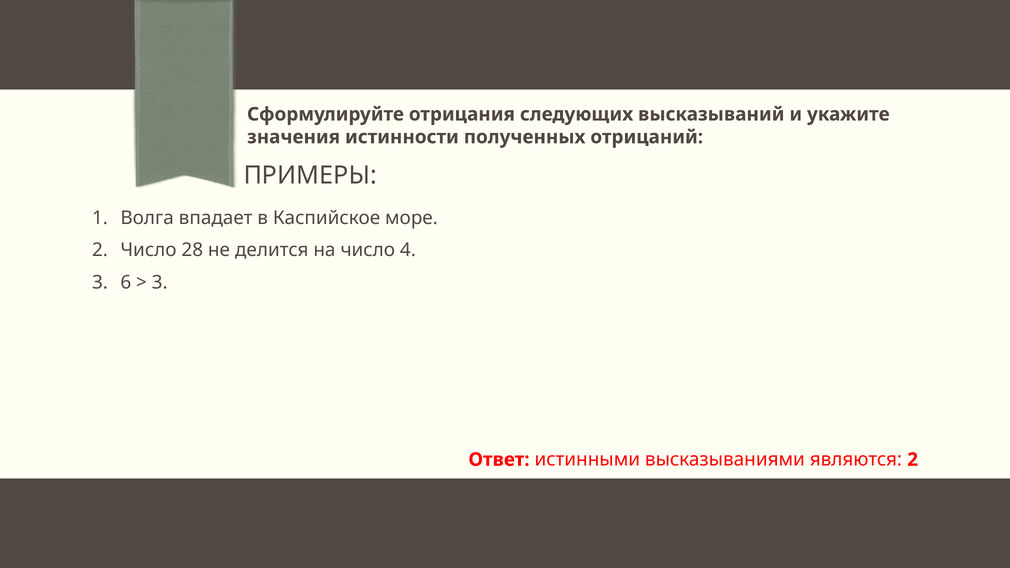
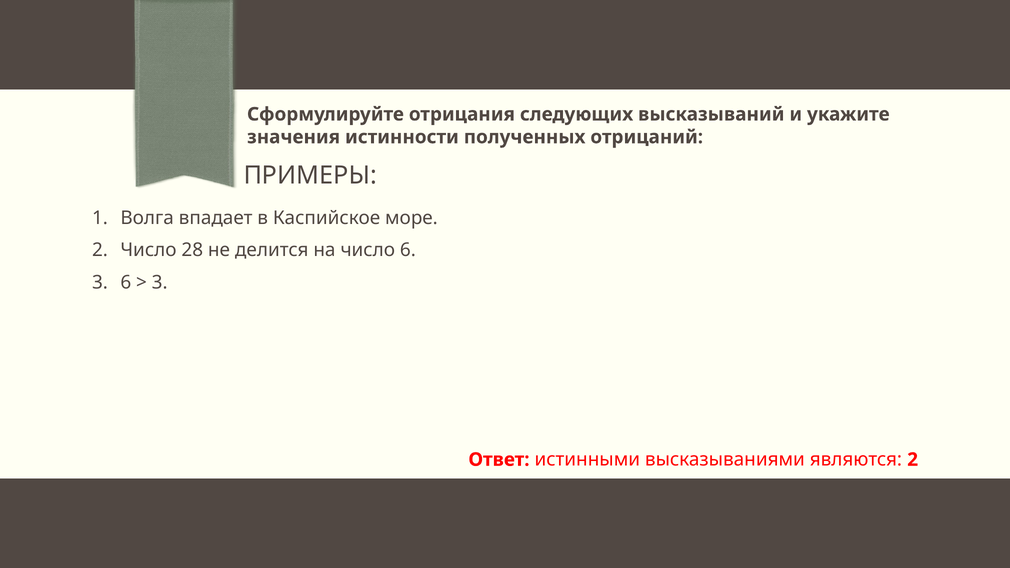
число 4: 4 -> 6 (408, 250)
